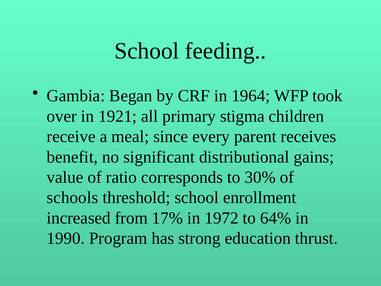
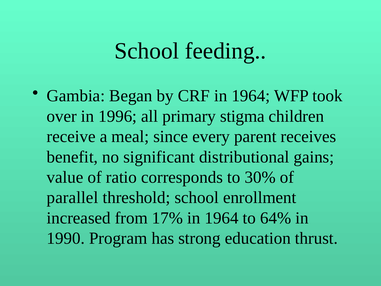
1921: 1921 -> 1996 (118, 116)
schools: schools -> parallel (72, 197)
17% in 1972: 1972 -> 1964 (222, 218)
